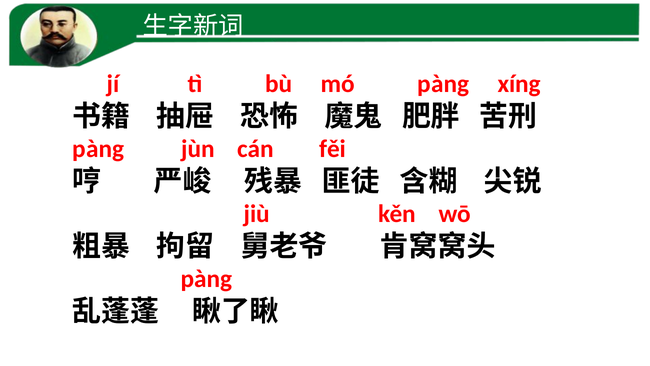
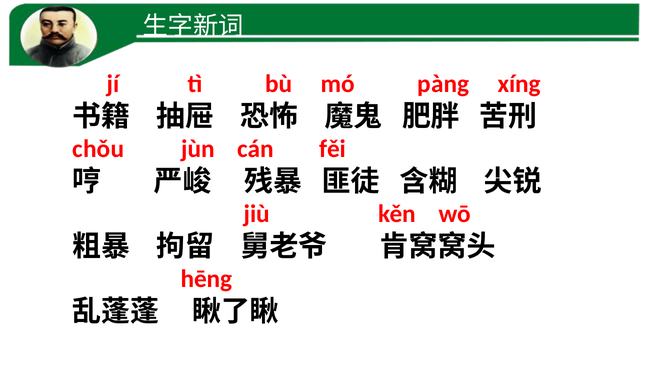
pàng: pàng -> chǒu (98, 149)
pàng: pàng -> hēng (206, 279)
